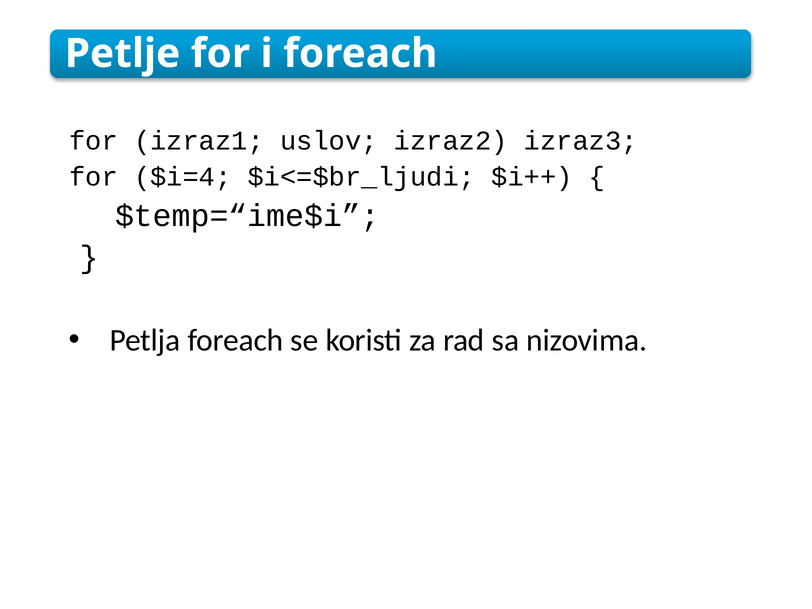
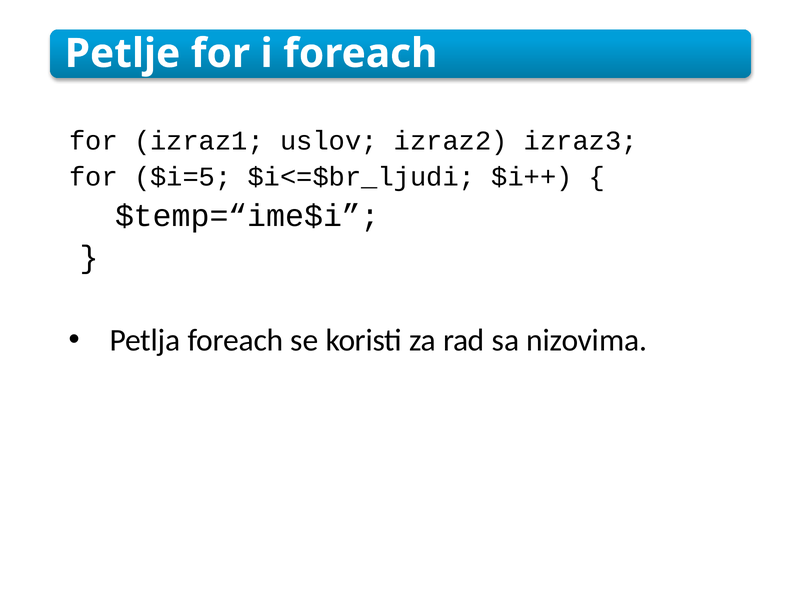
$i=4: $i=4 -> $i=5 (183, 177)
